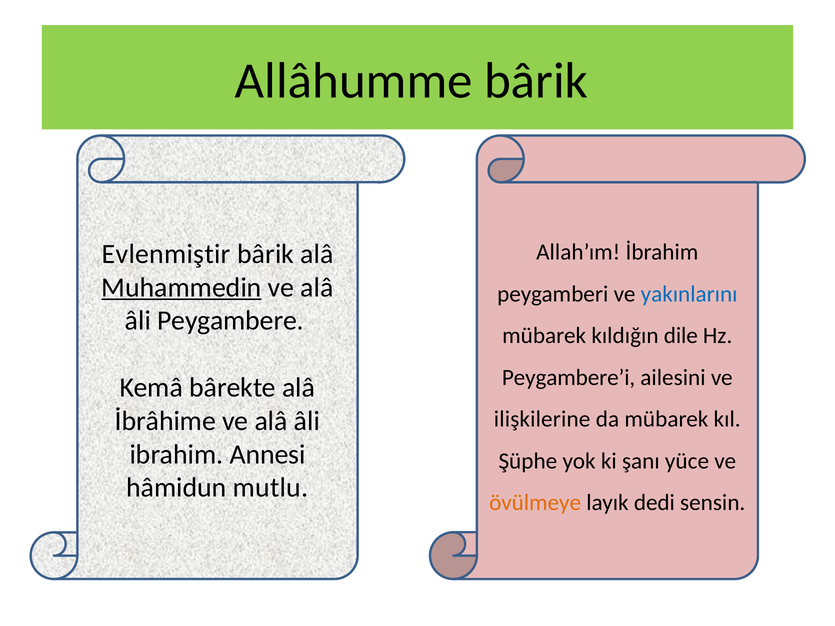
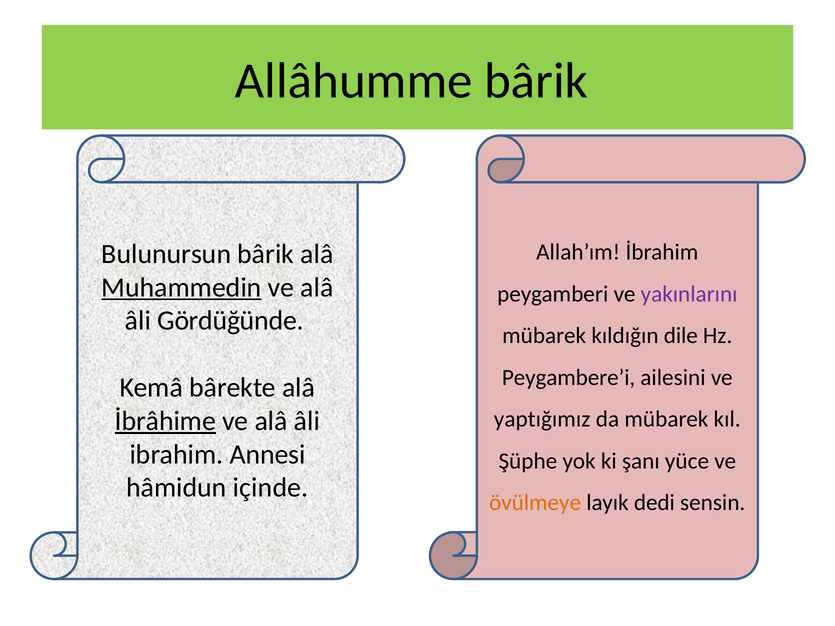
Evlenmiştir: Evlenmiştir -> Bulunursun (166, 254)
yakınlarını colour: blue -> purple (689, 294)
Peygambere: Peygambere -> Gördüğünde (230, 321)
İbrâhime underline: none -> present (165, 421)
ilişkilerine: ilişkilerine -> yaptığımız (542, 419)
mutlu: mutlu -> içinde (271, 488)
